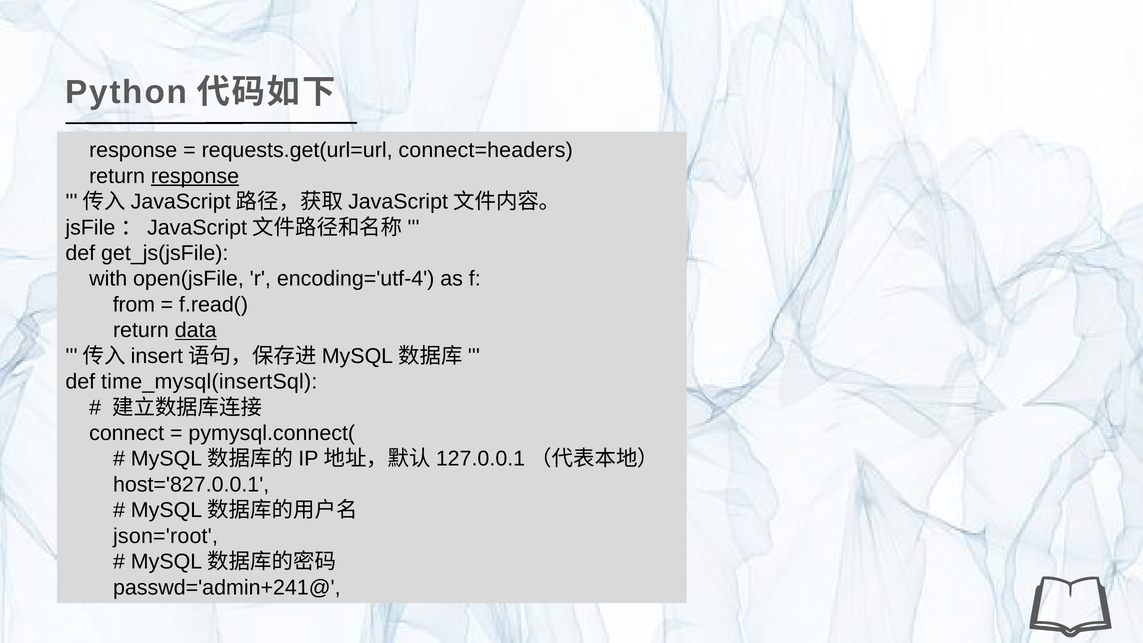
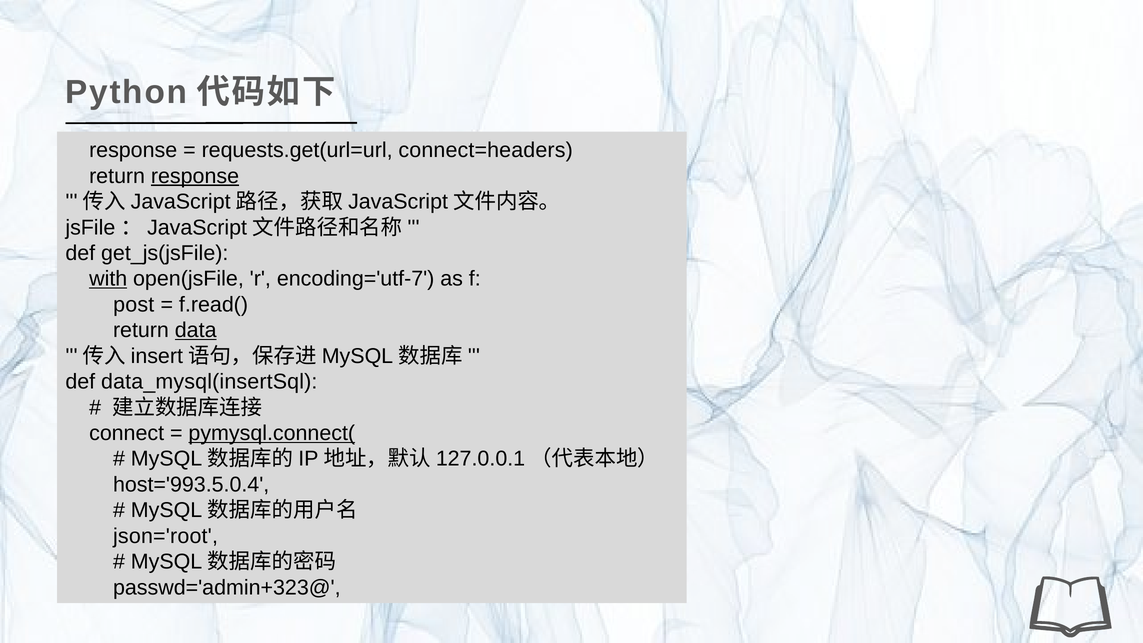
with underline: none -> present (108, 279)
encoding='utf-4: encoding='utf-4 -> encoding='utf-7 (356, 279)
from: from -> post (134, 305)
time_mysql(insertSql: time_mysql(insertSql -> data_mysql(insertSql (209, 382)
pymysql.connect( underline: none -> present (272, 433)
host='827.0.0.1: host='827.0.0.1 -> host='993.5.0.4 (191, 485)
passwd='admin+241@: passwd='admin+241@ -> passwd='admin+323@ (227, 587)
